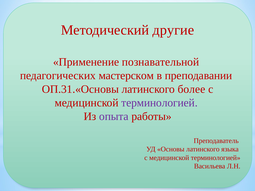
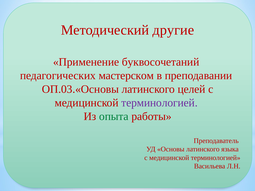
познавательной: познавательной -> буквосочетаний (161, 62)
ОП.31.«Основы: ОП.31.«Основы -> ОП.03.«Основы (80, 89)
более: более -> целей (192, 89)
опыта colour: purple -> green (114, 117)
